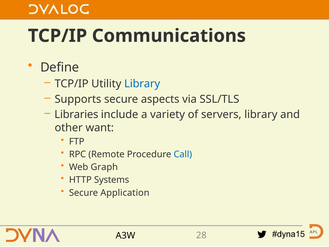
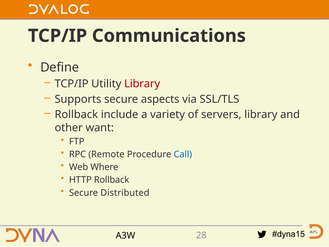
Library colour: blue -> red (142, 84)
Libraries: Libraries -> Rollback (76, 114)
Graph: Graph -> Where (104, 167)
HTTP Systems: Systems -> Rollback (112, 180)
Application: Application -> Distributed (125, 193)
